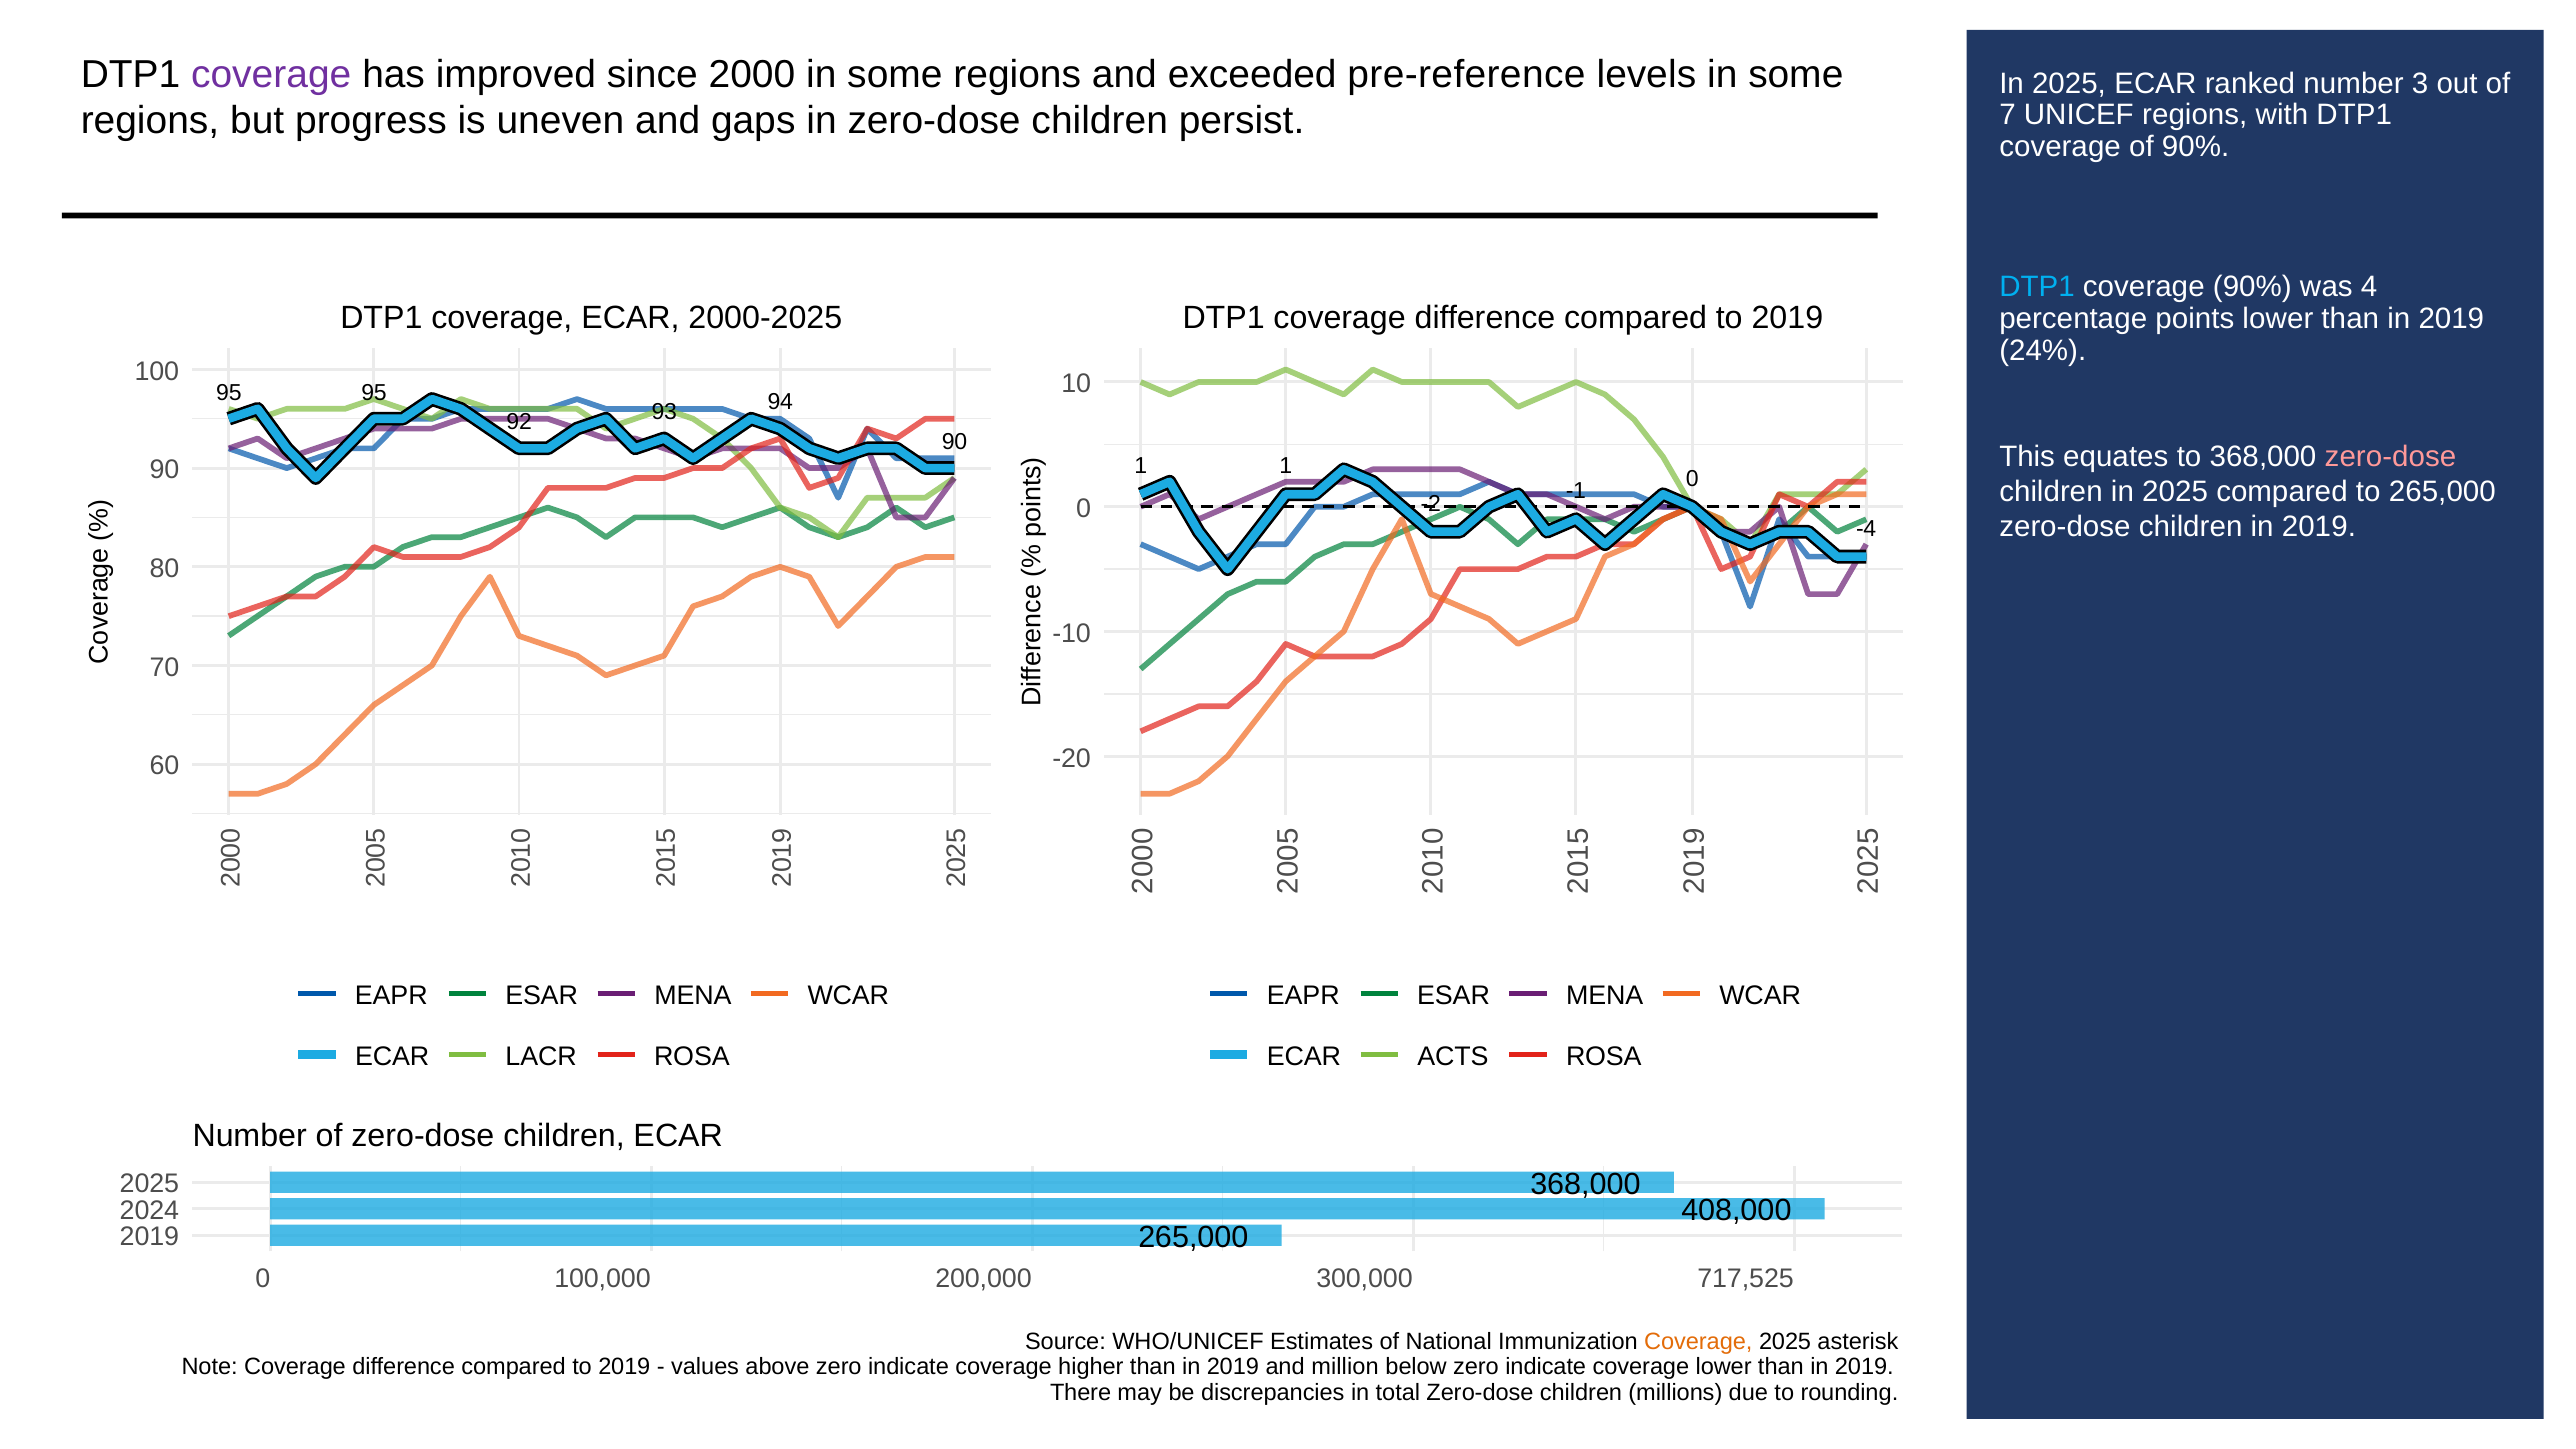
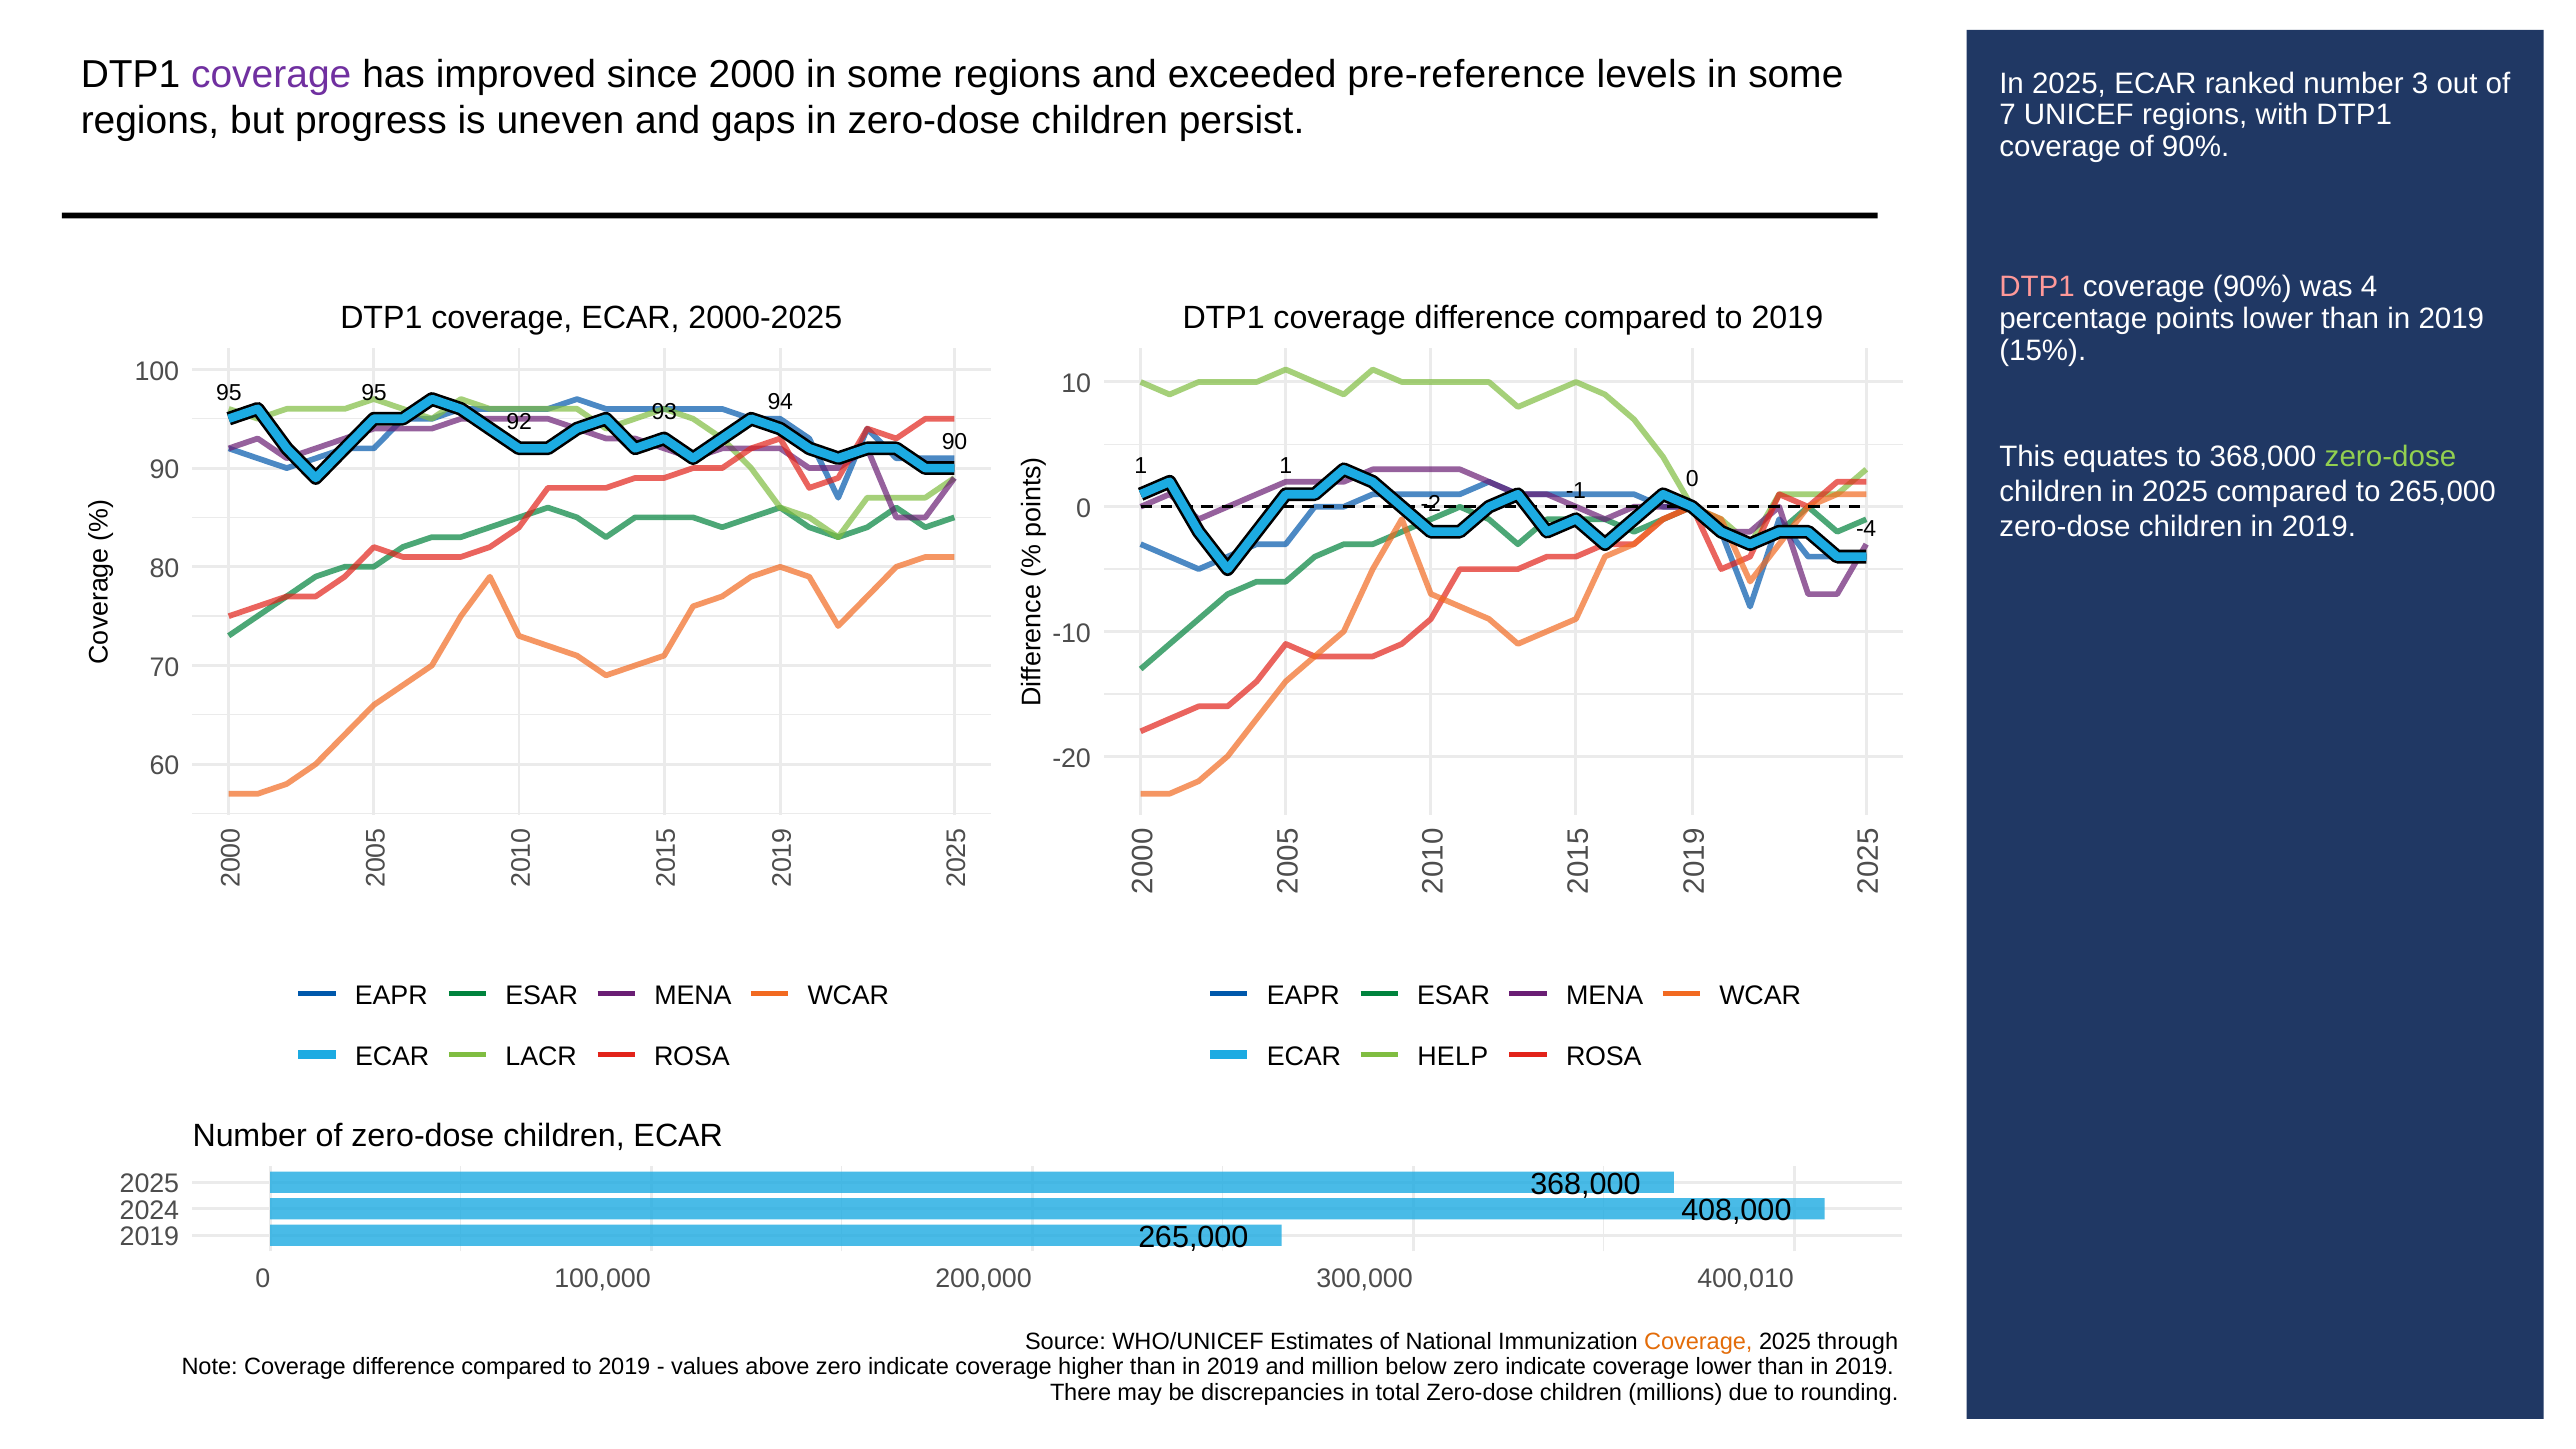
DTP1 colour: light blue -> pink (2037, 287)
24%: 24% -> 15% (2043, 351)
zero-dose colour: pink -> light green (2390, 456)
ACTS: ACTS -> HELP (1453, 1056)
717,525: 717,525 -> 400,010 (1746, 1279)
asterisk: asterisk -> through (1858, 1341)
